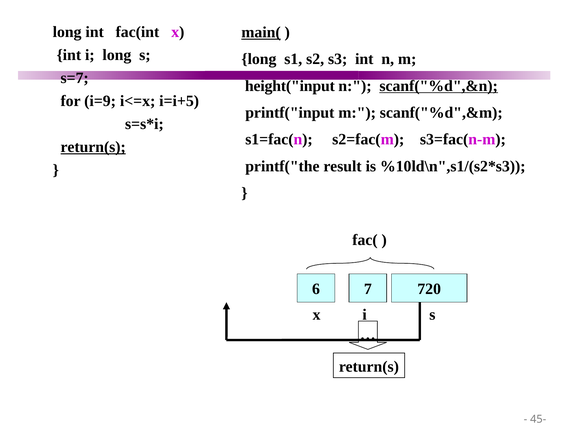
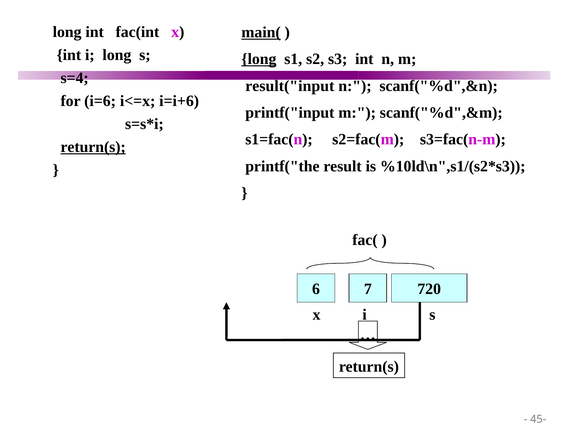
long underline: none -> present (259, 59)
s=7: s=7 -> s=4 (75, 78)
height("input: height("input -> result("input (290, 86)
scanf("%d",&n underline: present -> none (439, 86)
i=9: i=9 -> i=6 (100, 101)
i=i+5: i=i+5 -> i=i+6 (179, 101)
